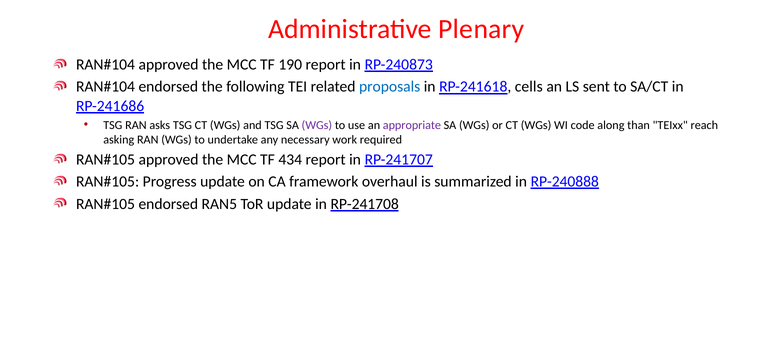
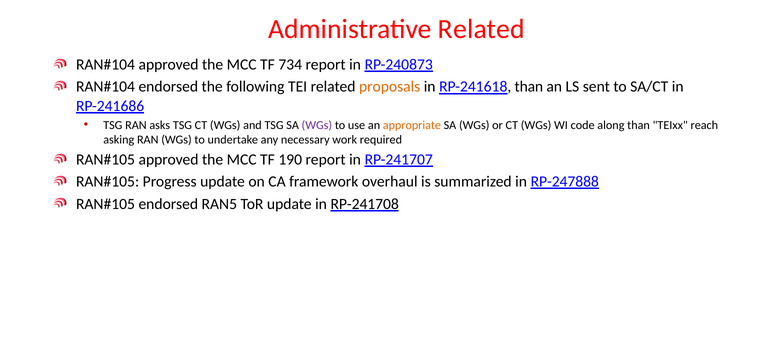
Administrative Plenary: Plenary -> Related (481, 29)
190: 190 -> 734 (290, 65)
proposals colour: blue -> orange (390, 87)
RP-241618 cells: cells -> than (529, 87)
appropriate colour: purple -> orange (412, 125)
434: 434 -> 190 (290, 160)
RP-240888: RP-240888 -> RP-247888 (565, 182)
